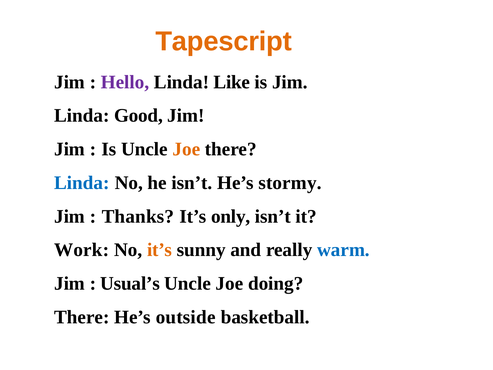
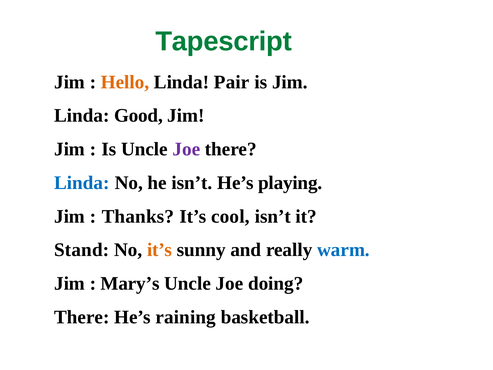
Tapescript colour: orange -> green (224, 41)
Hello colour: purple -> orange (125, 82)
Like: Like -> Pair (232, 82)
Joe colour: orange -> purple (186, 149)
stormy: stormy -> playing (290, 183)
only: only -> cool (230, 216)
Work: Work -> Stand (82, 250)
Usual’s: Usual’s -> Mary’s (130, 283)
outside: outside -> raining (186, 317)
